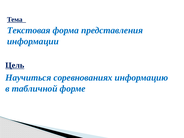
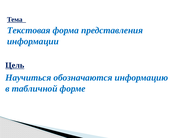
соревнованиях: соревнованиях -> обозначаются (83, 78)
